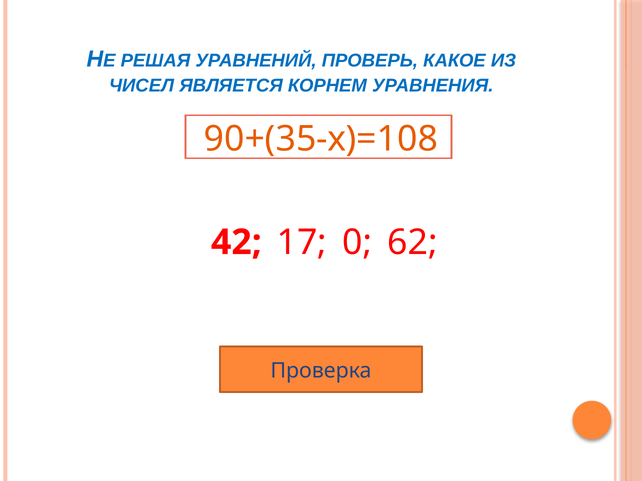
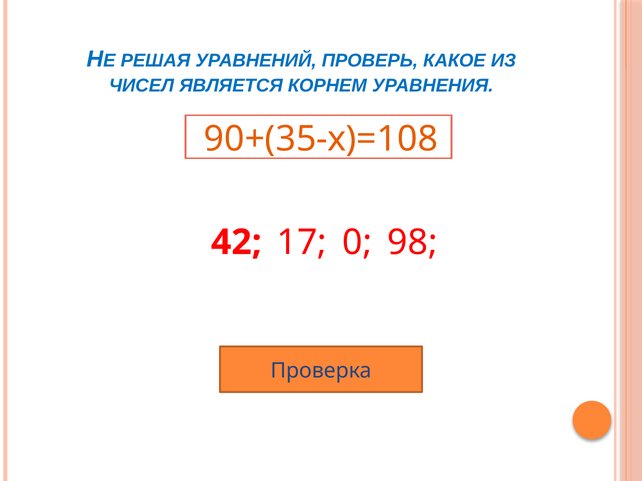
62: 62 -> 98 (413, 243)
